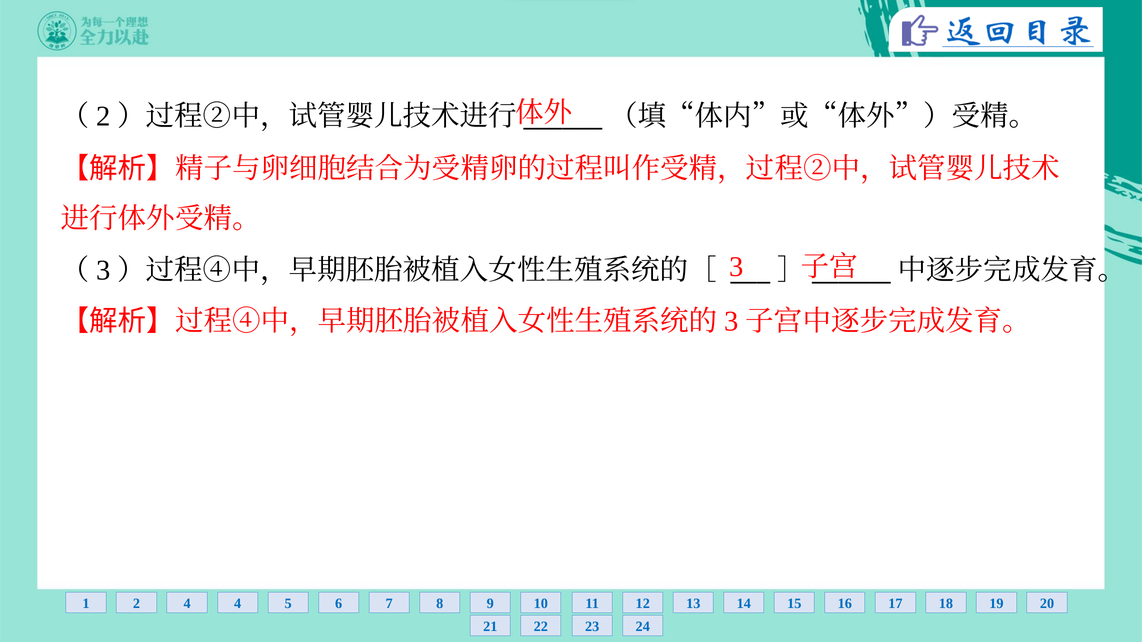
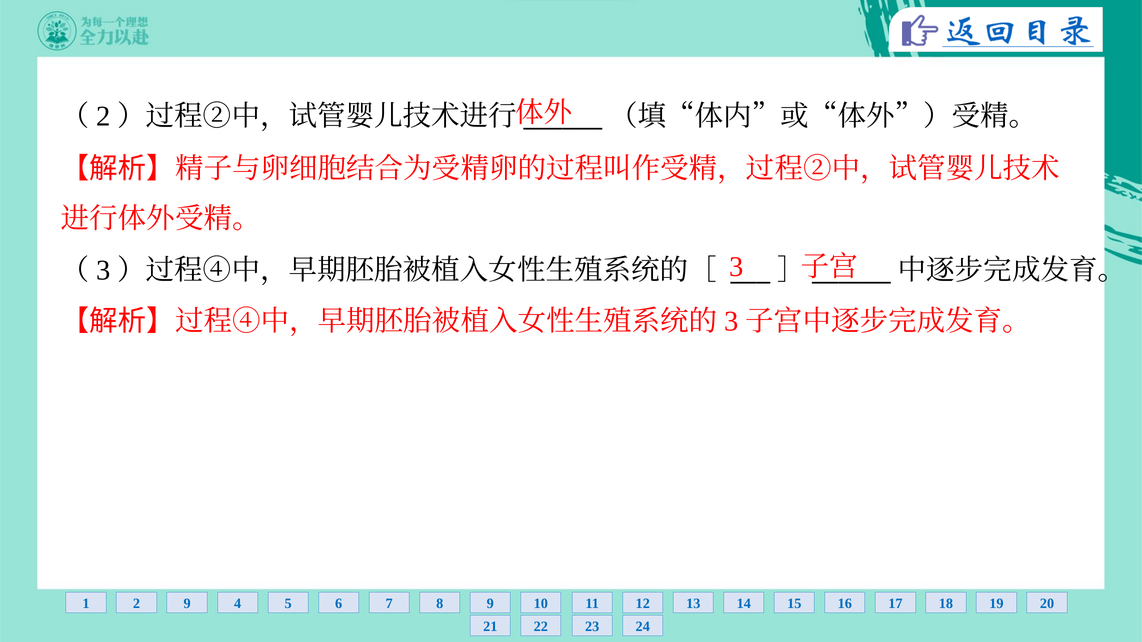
4: 4 -> 9 (187, 604)
